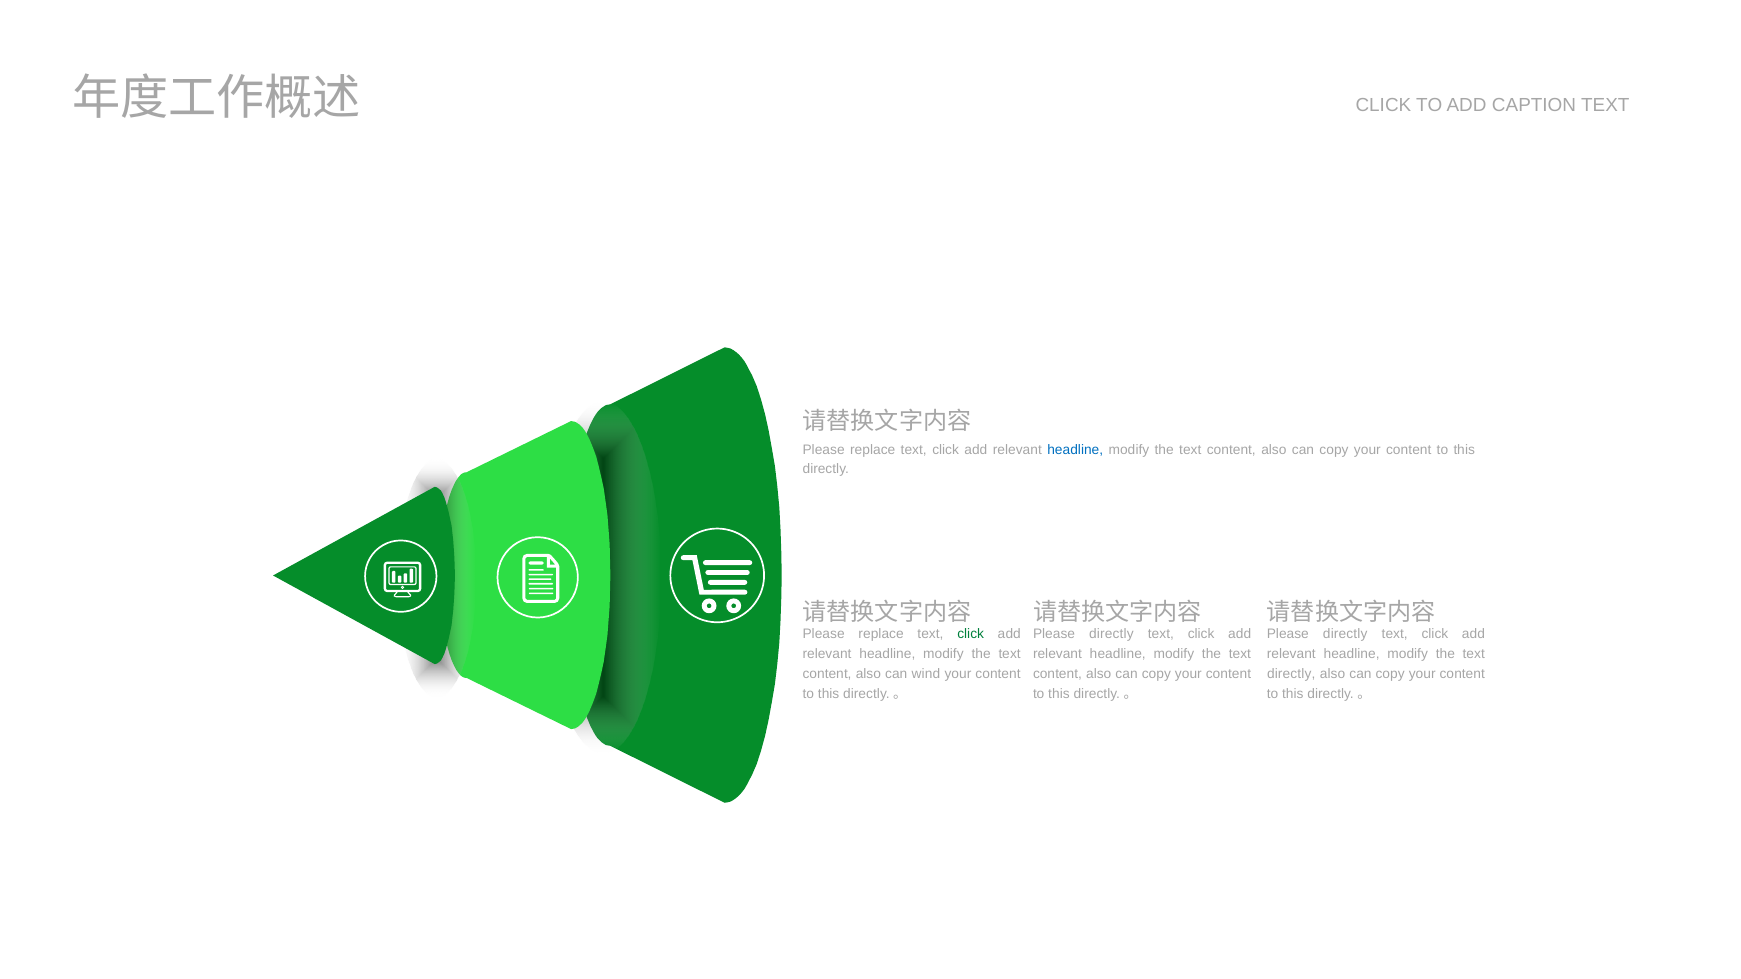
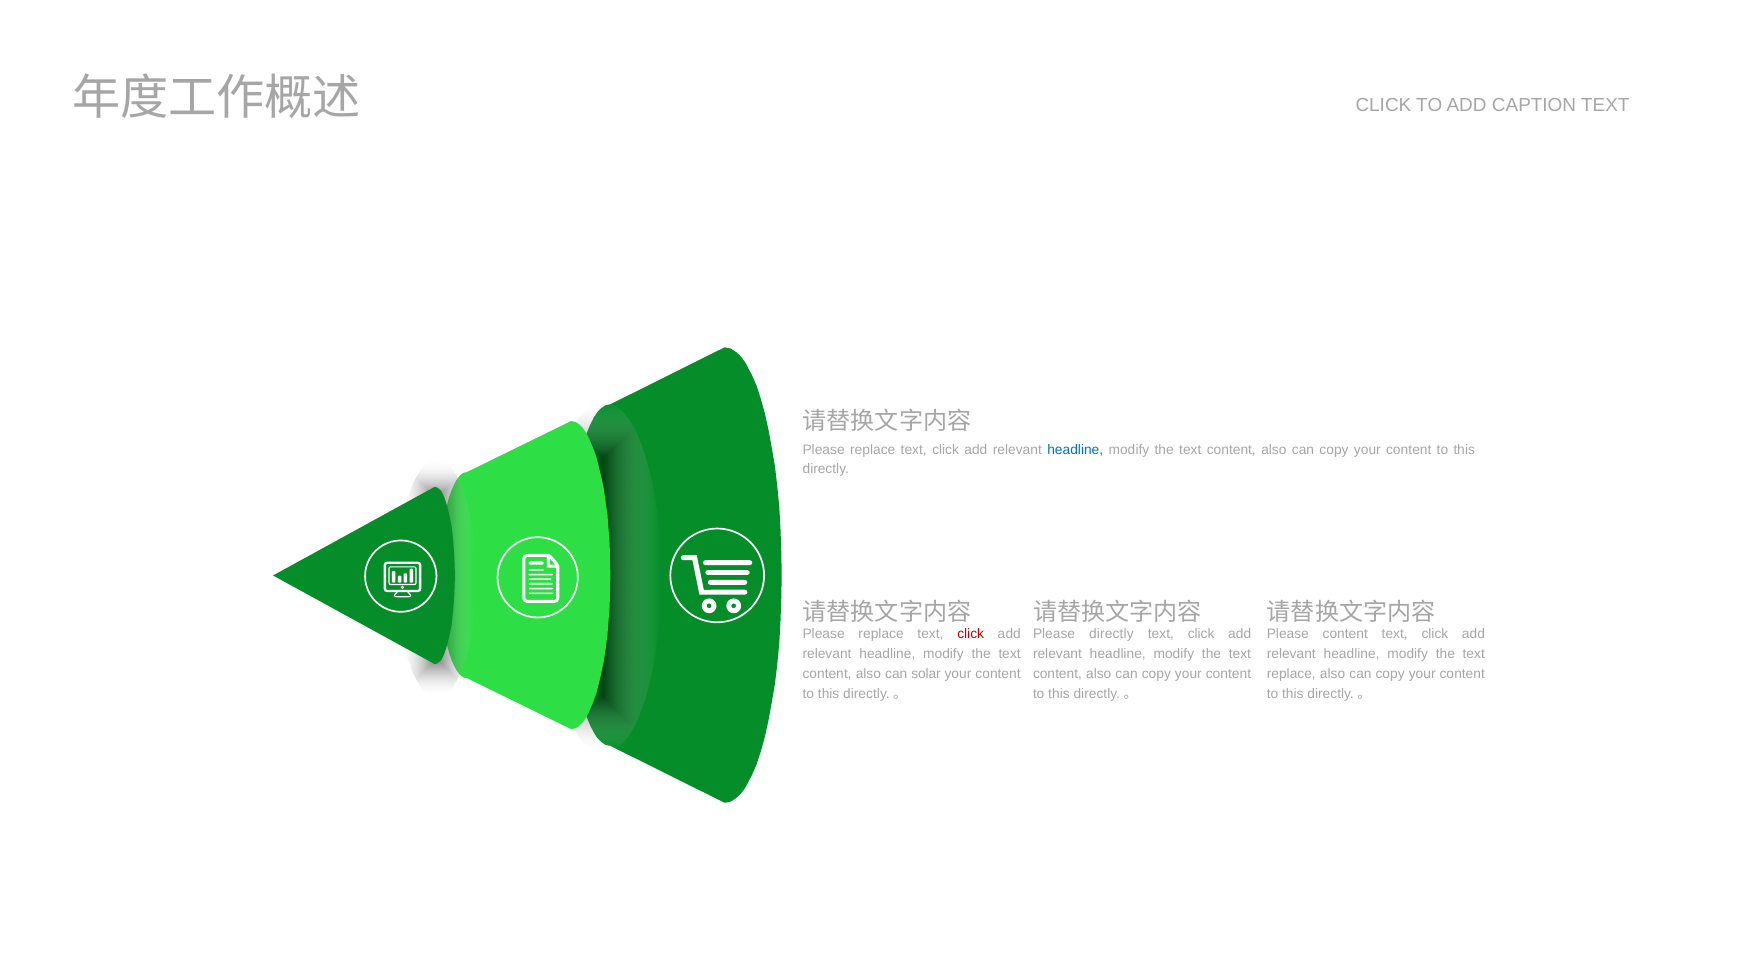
click colour: green -> red (971, 635)
directly: directly -> content (1345, 635)
wind: wind -> solar (926, 674)
directly: directly -> replace (1291, 674)
